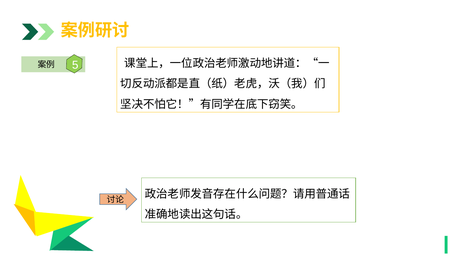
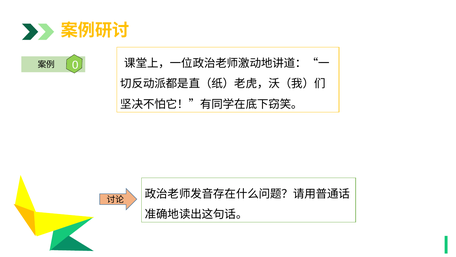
5: 5 -> 0 (75, 65)
